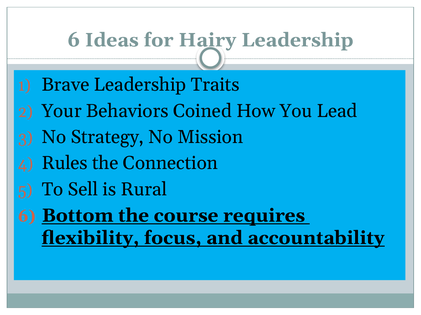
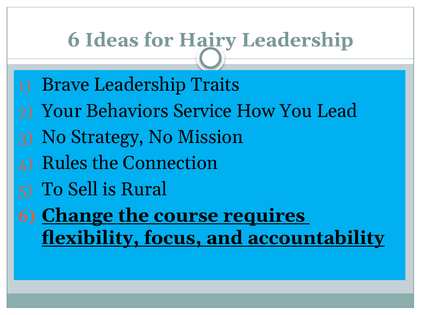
Coined: Coined -> Service (202, 111)
Bottom: Bottom -> Change (78, 216)
